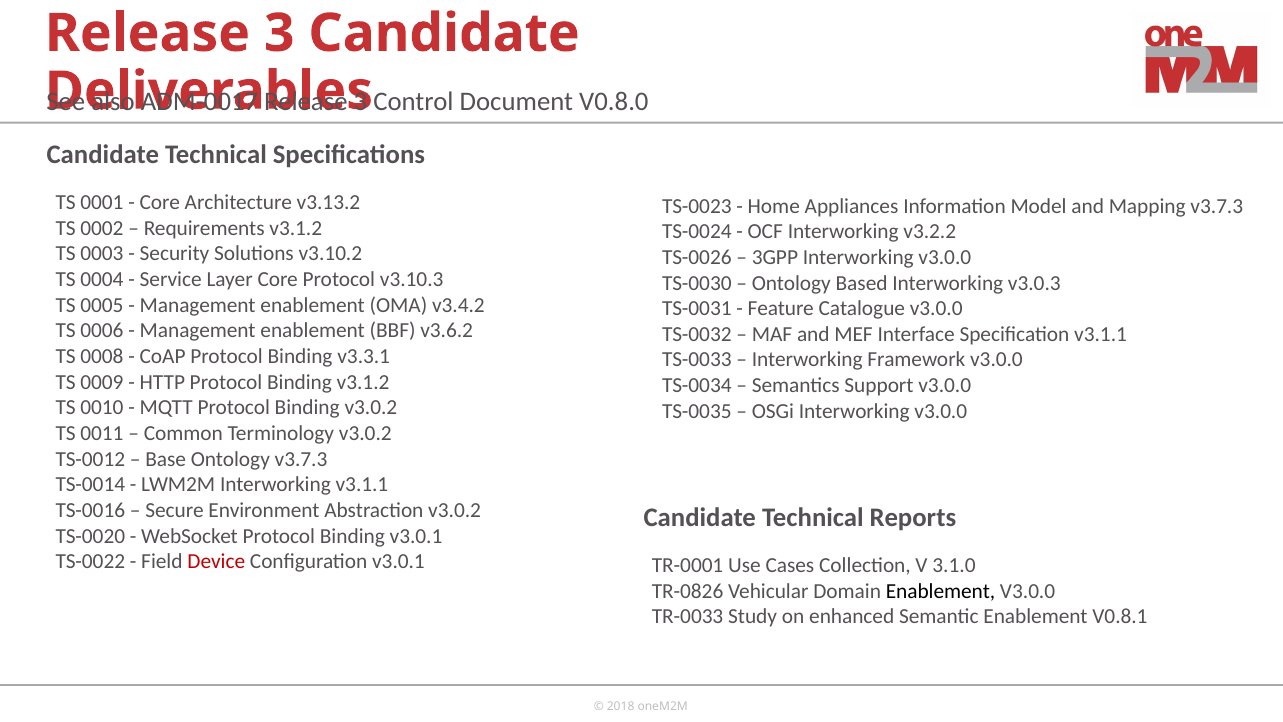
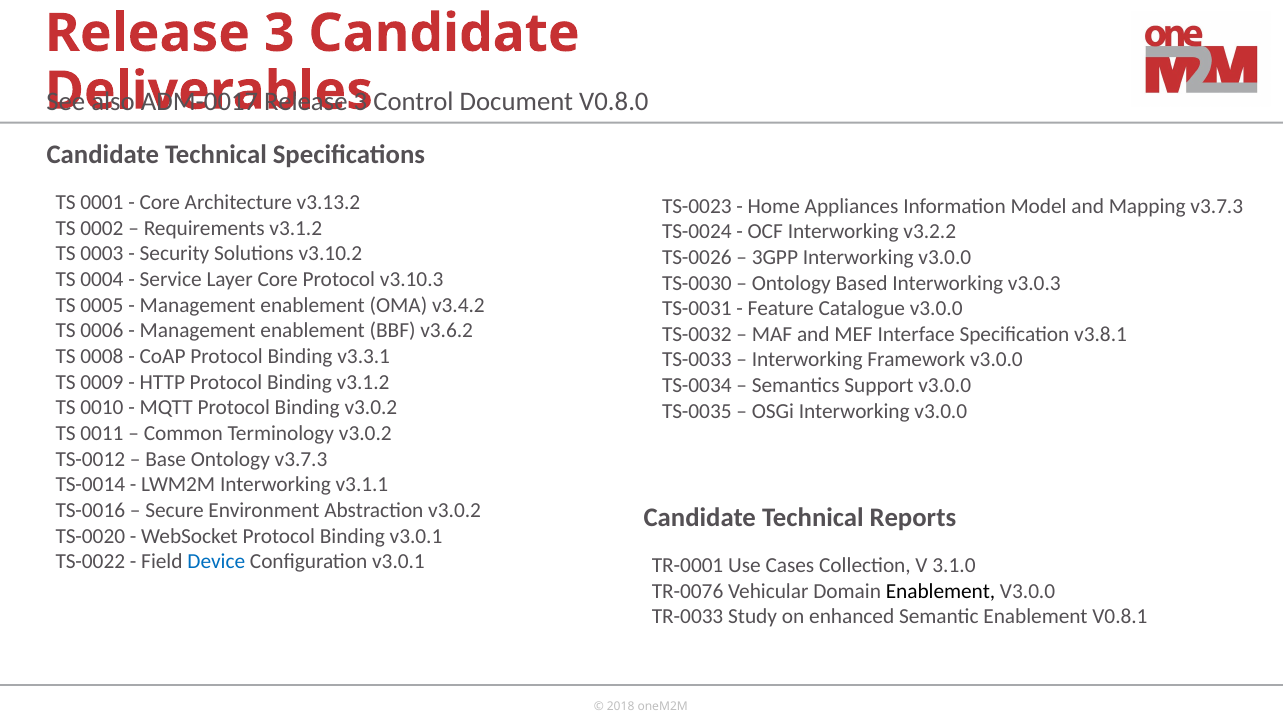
Specification v3.1.1: v3.1.1 -> v3.8.1 (1101, 334)
Device colour: red -> blue (216, 561)
TR-0826: TR-0826 -> TR-0076 (688, 591)
